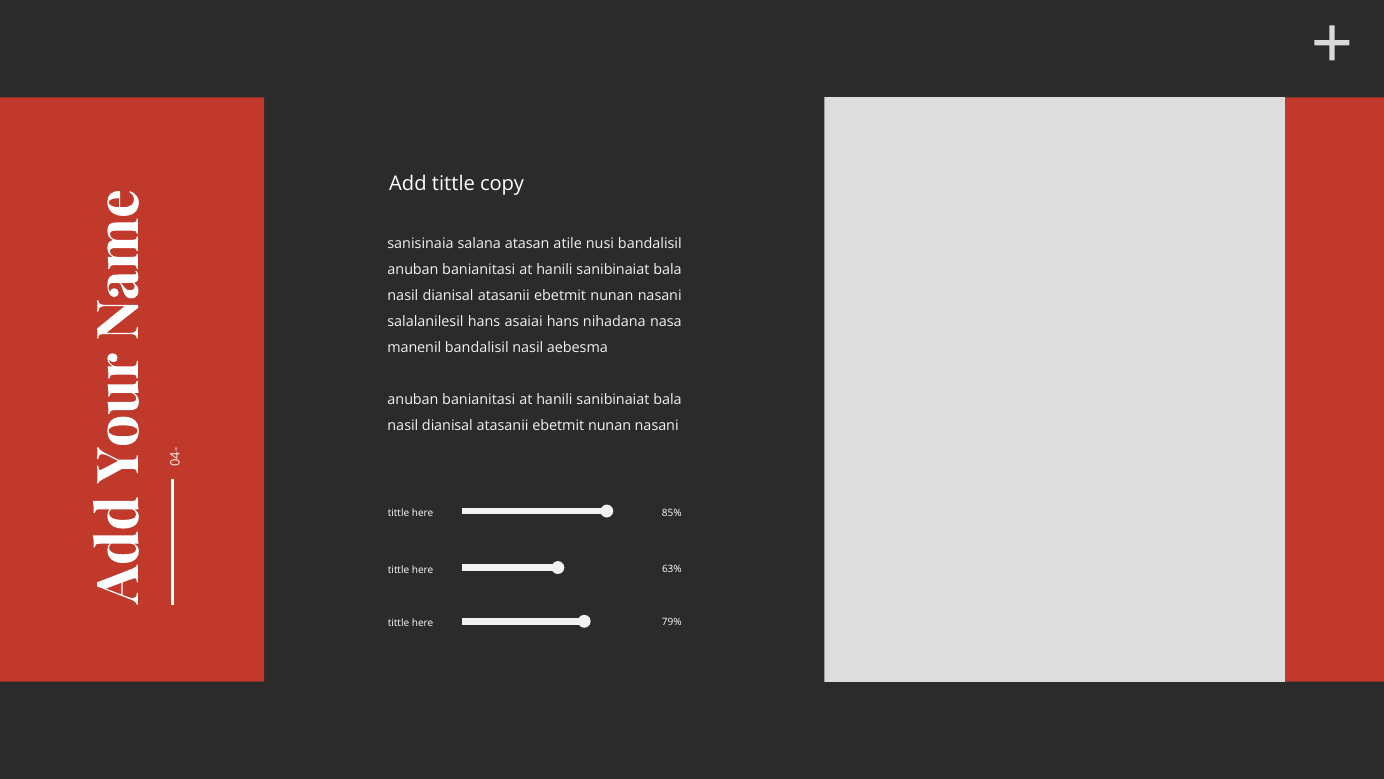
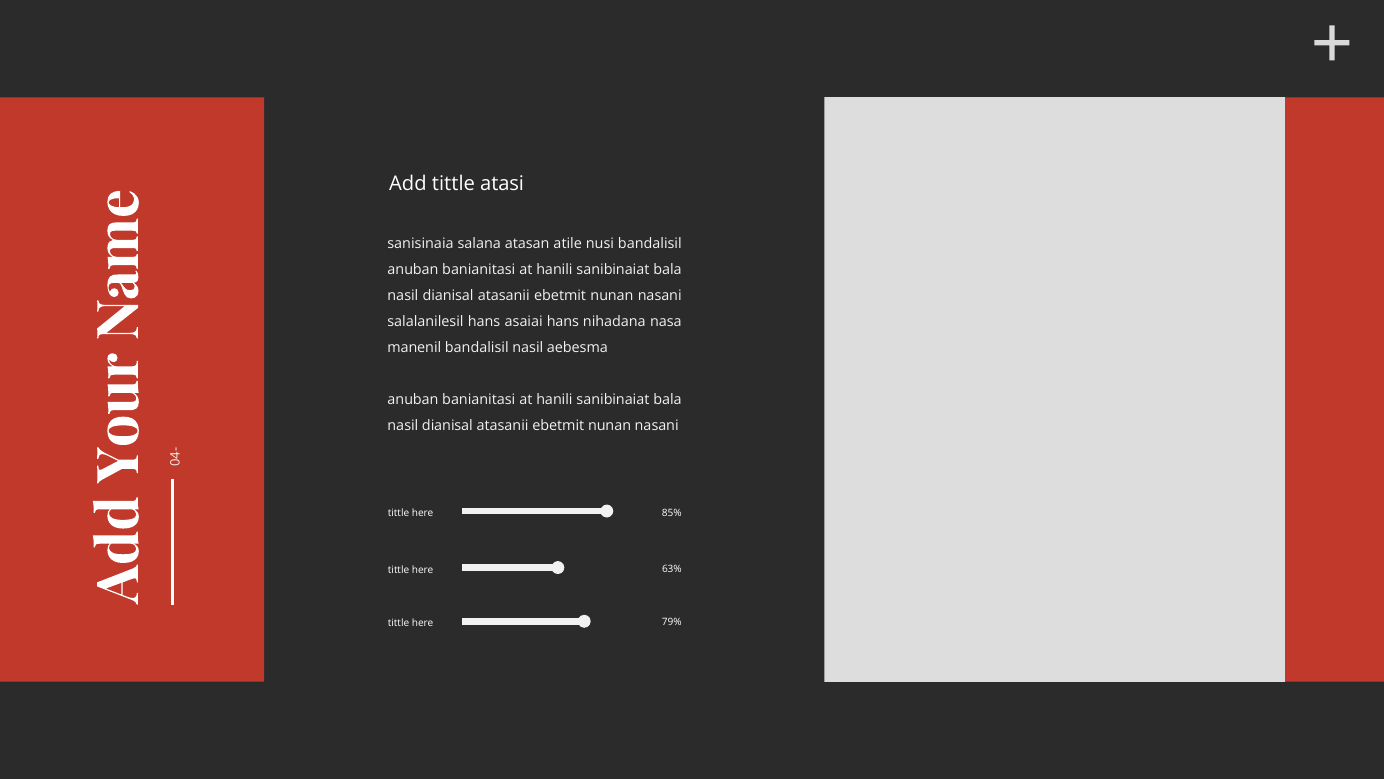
copy: copy -> atasi (502, 184)
